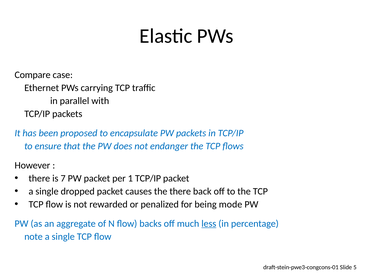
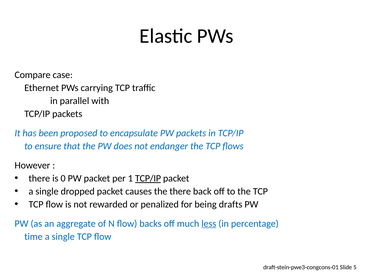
7: 7 -> 0 (63, 178)
TCP/IP underline: none -> present (148, 178)
mode: mode -> drafts (231, 204)
note: note -> time (33, 236)
